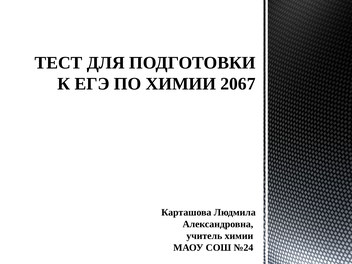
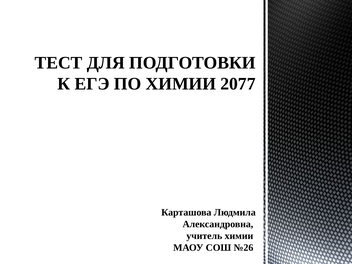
2067: 2067 -> 2077 (238, 84)
№24: №24 -> №26 (243, 248)
